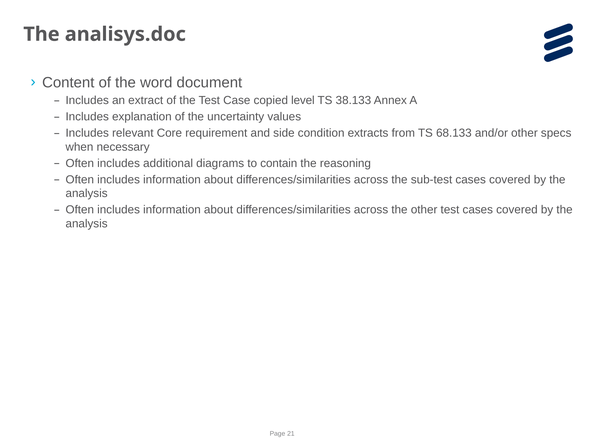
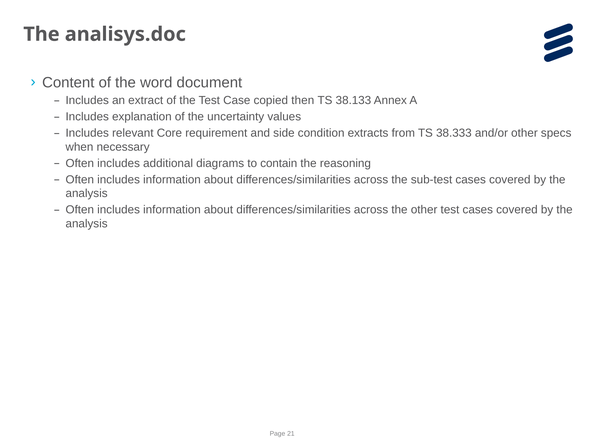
level: level -> then (303, 101)
68.133: 68.133 -> 38.333 (454, 133)
